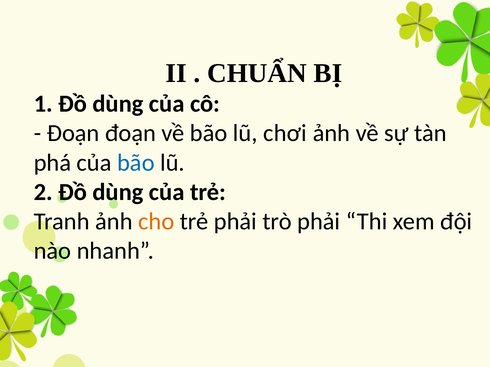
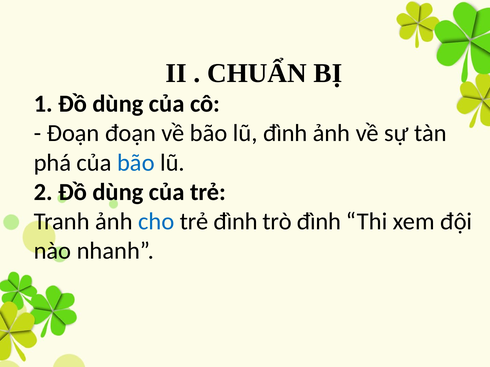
lũ chơi: chơi -> đình (285, 133)
cho colour: orange -> blue (156, 222)
trẻ phải: phải -> đình (236, 222)
trò phải: phải -> đình (319, 222)
